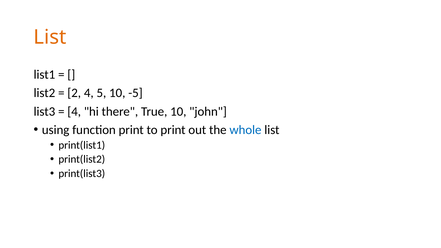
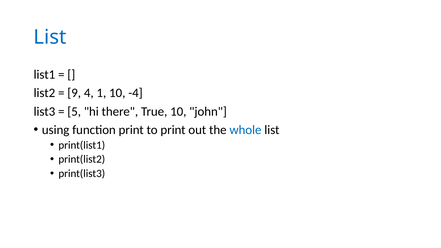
List colour: orange -> blue (50, 37)
2: 2 -> 9 (74, 93)
5: 5 -> 1 (101, 93)
-5: -5 -> -4 (135, 93)
4: 4 -> 5 (74, 111)
